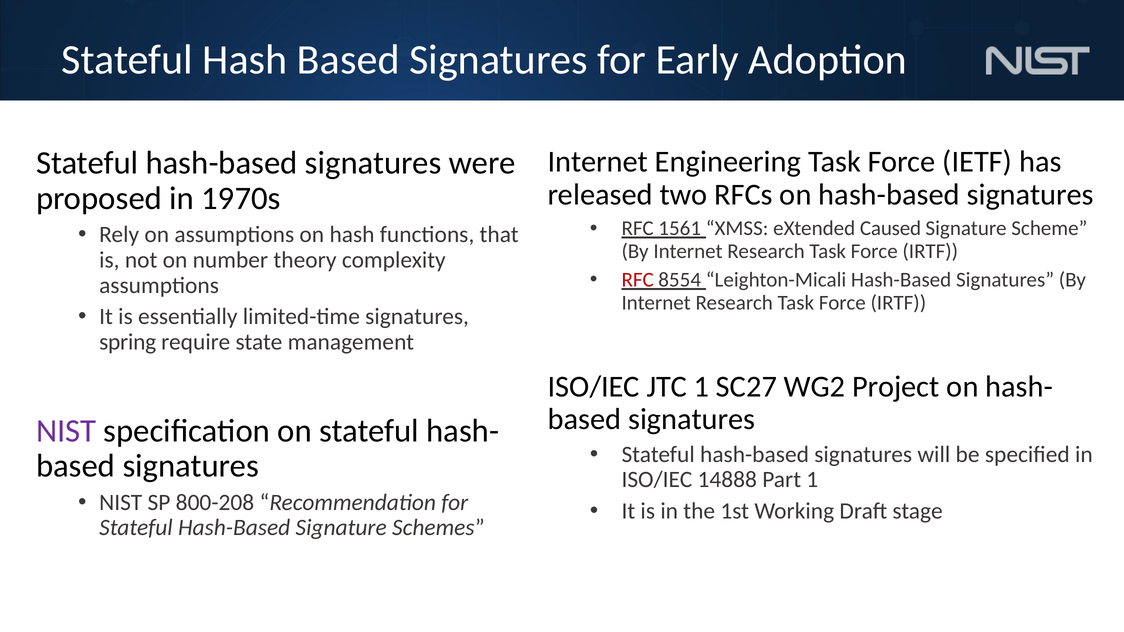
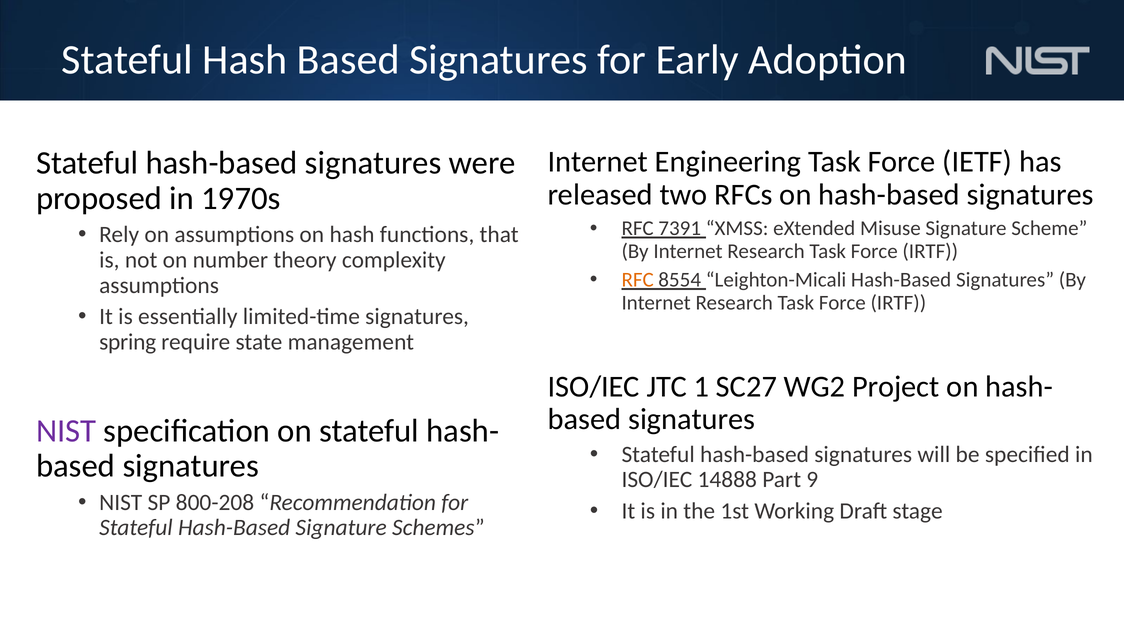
1561: 1561 -> 7391 (680, 229)
Caused: Caused -> Misuse (890, 229)
RFC colour: red -> orange (638, 280)
Part 1: 1 -> 9 (812, 480)
